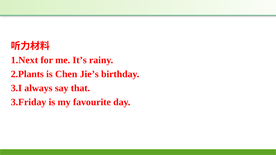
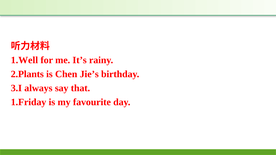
1.Next: 1.Next -> 1.Well (24, 60)
3.Friday: 3.Friday -> 1.Friday (29, 102)
